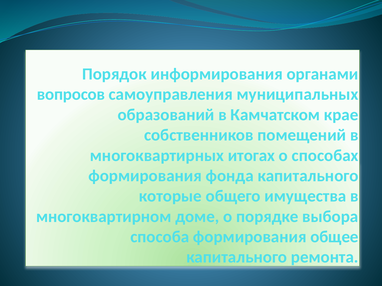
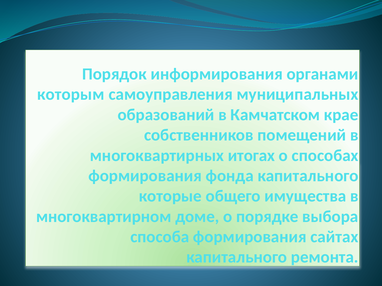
вопросов: вопросов -> которым (71, 95)
общее: общее -> сайтах (334, 237)
